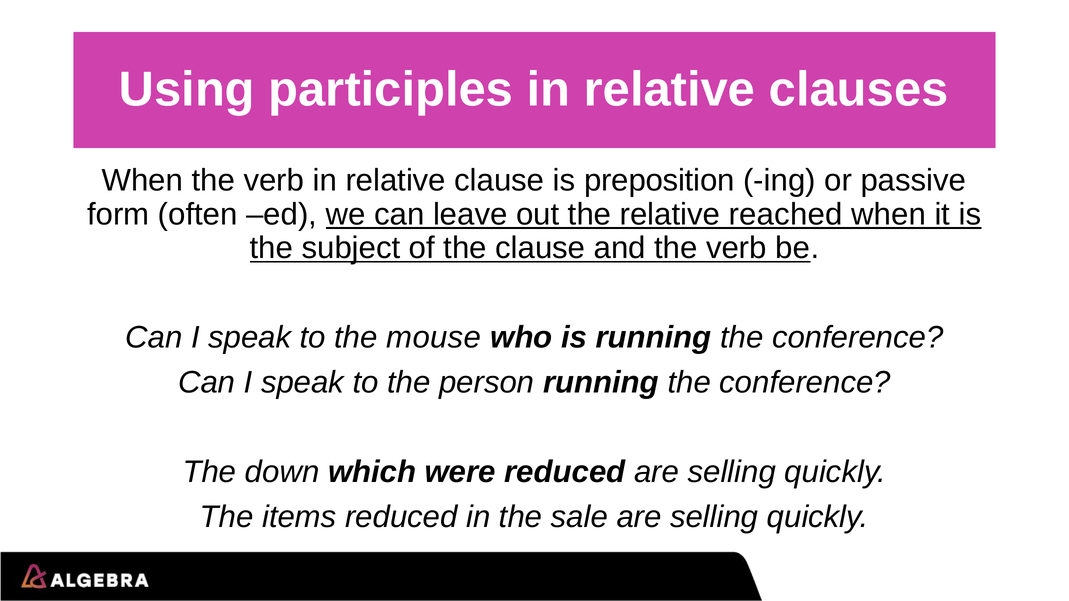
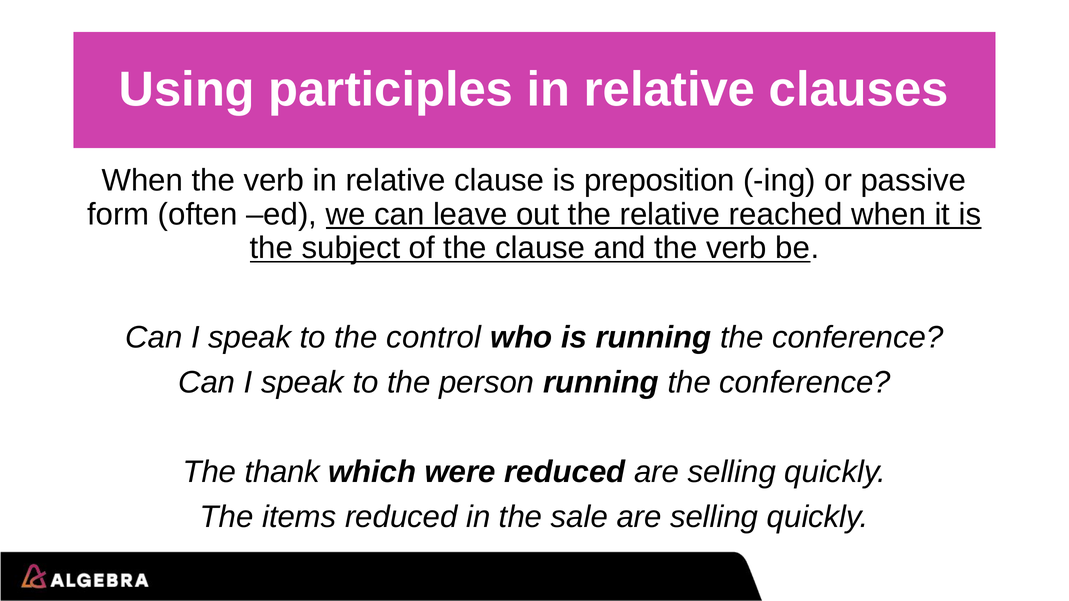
mouse: mouse -> control (434, 338)
down: down -> thank (282, 472)
